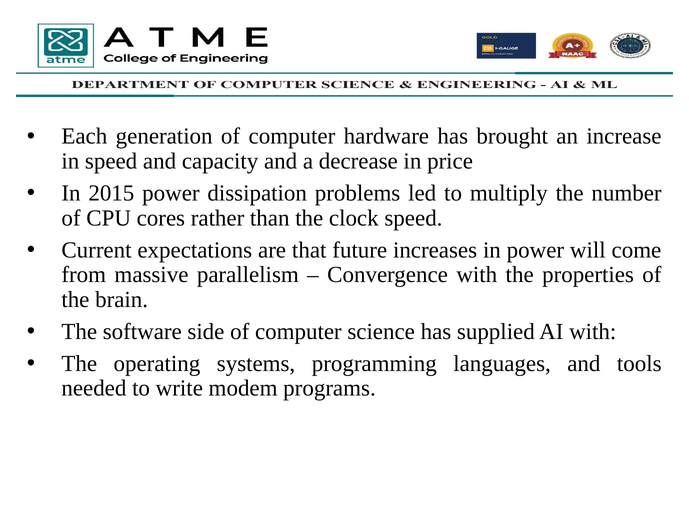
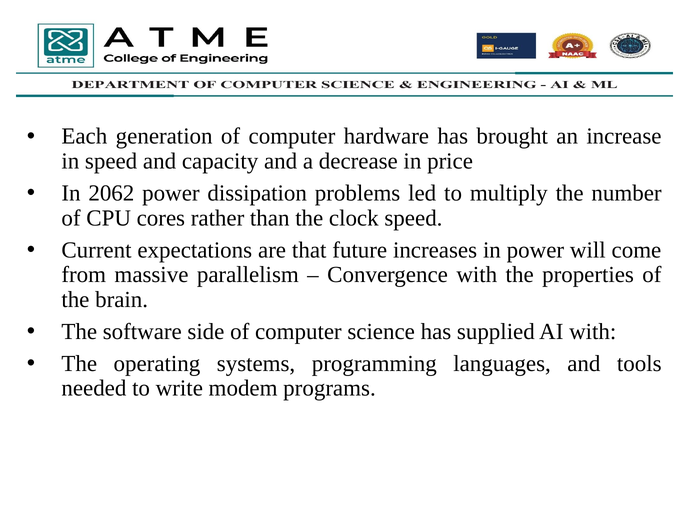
2015: 2015 -> 2062 (111, 193)
